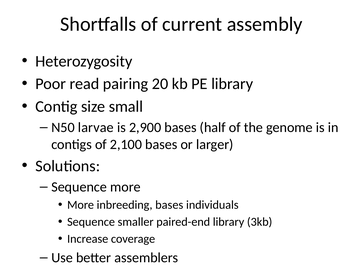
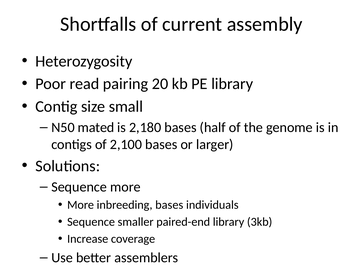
larvae: larvae -> mated (96, 127)
2,900: 2,900 -> 2,180 (145, 127)
